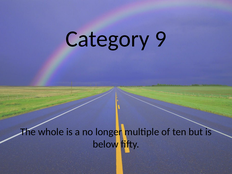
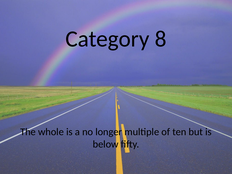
9: 9 -> 8 (161, 39)
